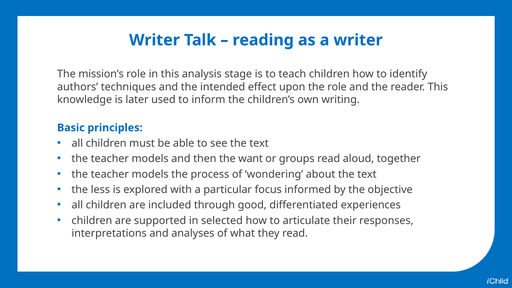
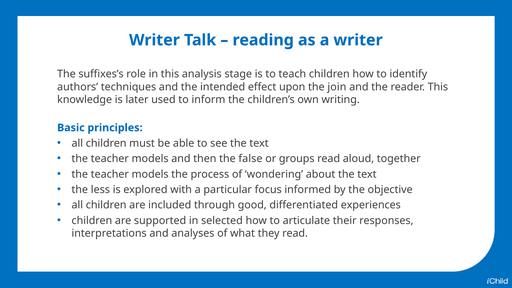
mission’s: mission’s -> suffixes’s (101, 74)
the role: role -> join (337, 87)
want: want -> false (250, 159)
